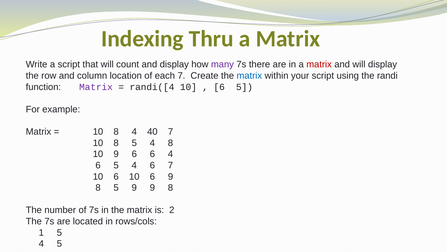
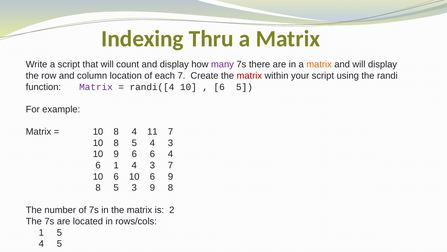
matrix colour: red -> orange (319, 64)
matrix colour: blue -> red (249, 76)
40: 40 -> 11 (152, 131)
5 4 8: 8 -> 3 (171, 143)
5: 5 -> 1 (116, 165)
6: 6 -> 3 (152, 165)
5 9: 9 -> 3 (134, 187)
